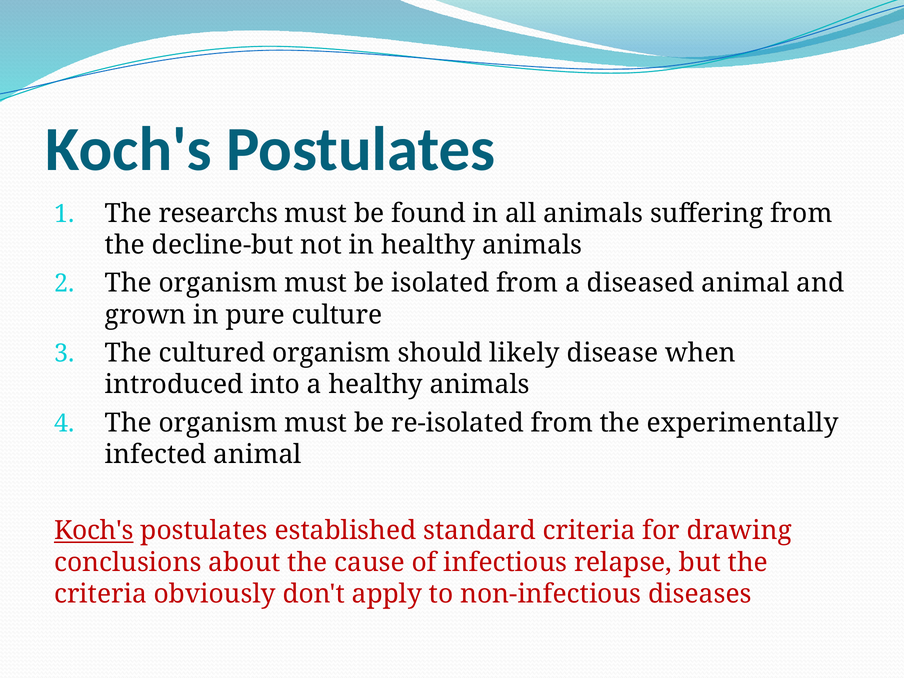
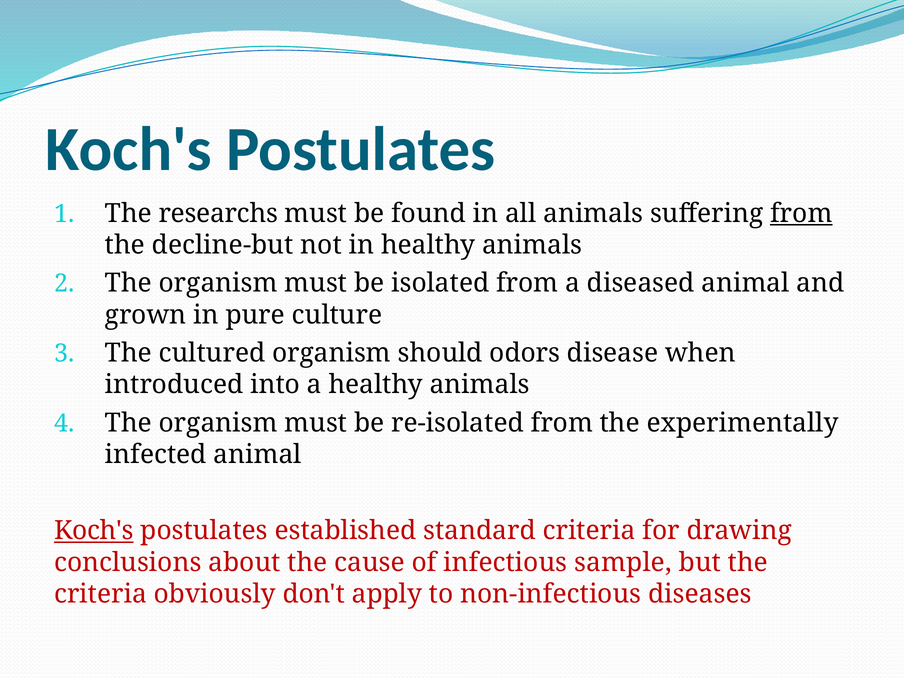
from underline: none -> present (801, 213)
likely: likely -> odors (525, 353)
relapse: relapse -> sample (623, 562)
